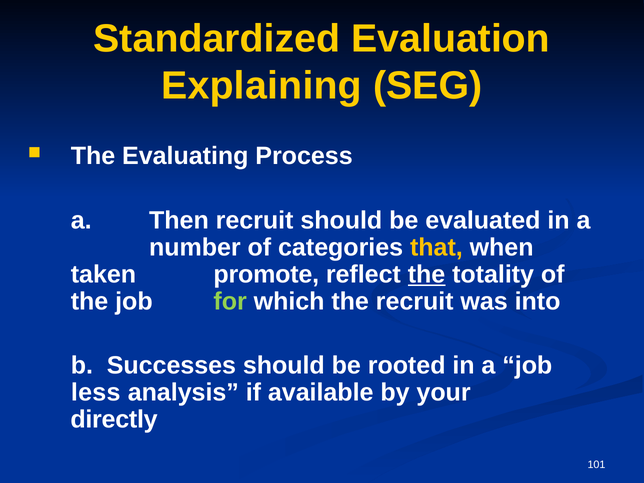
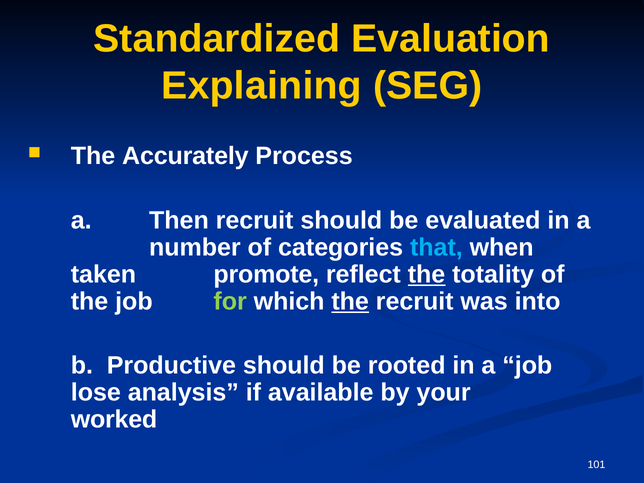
Evaluating: Evaluating -> Accurately (185, 156)
that colour: yellow -> light blue (436, 247)
the underline: none -> present (350, 301)
Successes: Successes -> Productive (171, 366)
less: less -> lose (96, 393)
directly: directly -> worked (114, 420)
